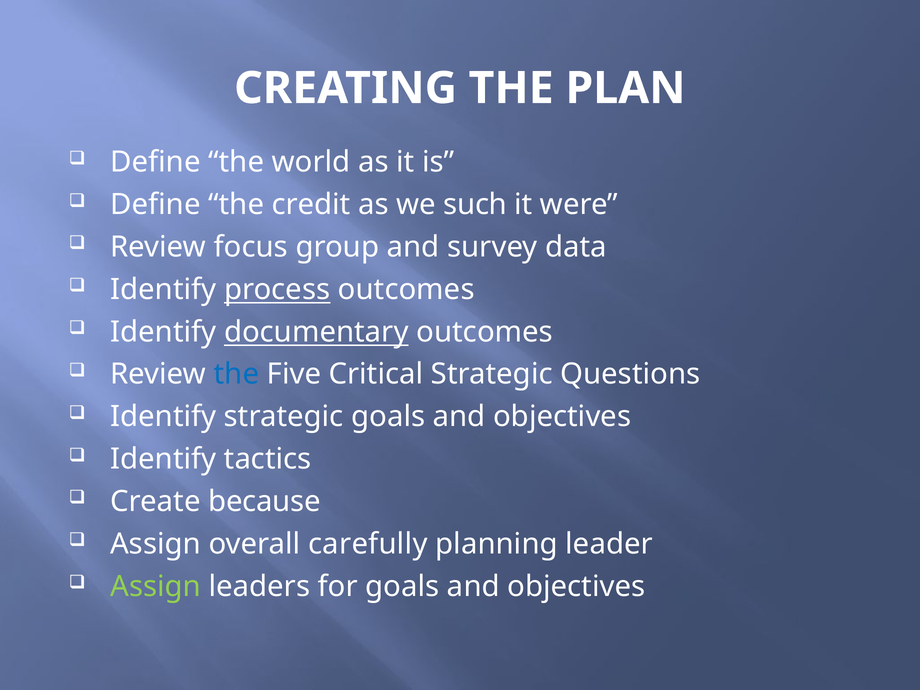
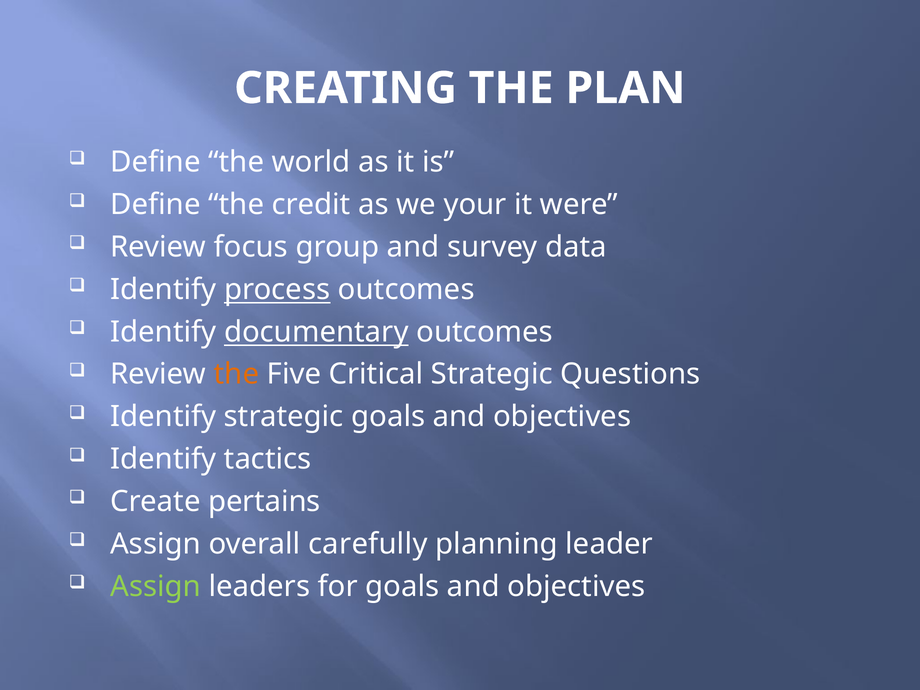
such: such -> your (475, 205)
the colour: blue -> orange (236, 374)
because: because -> pertains (264, 502)
